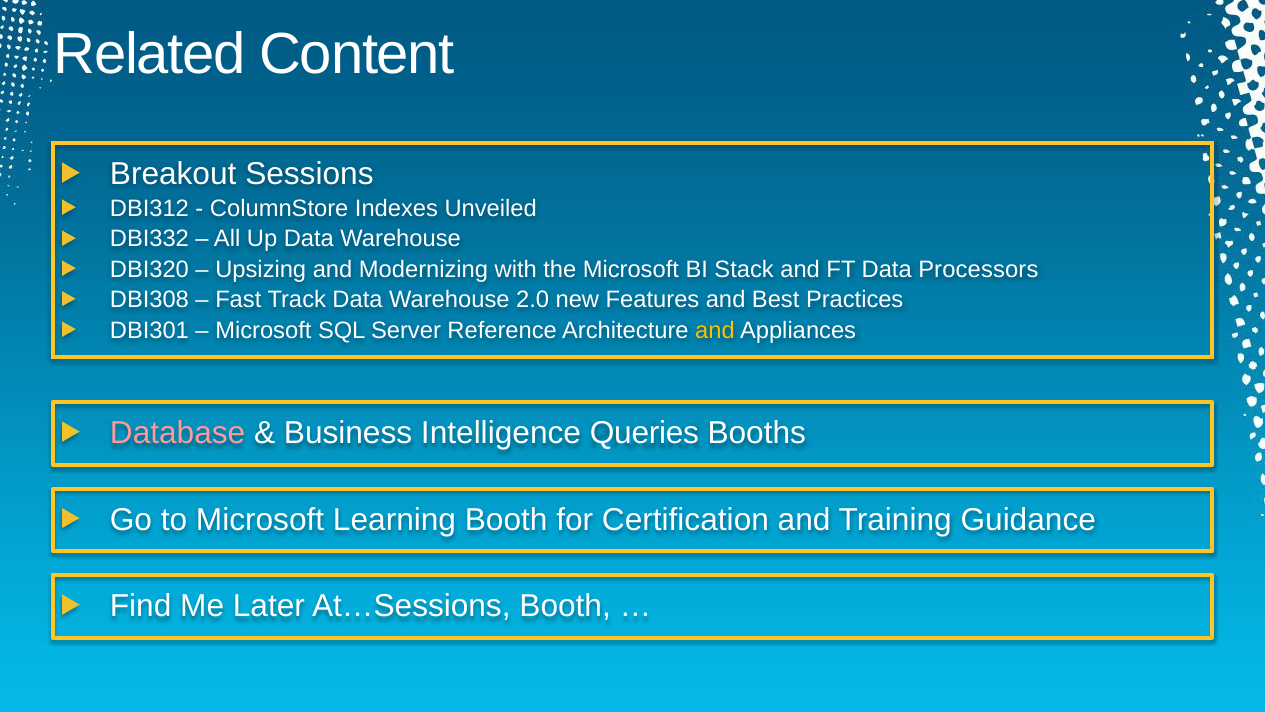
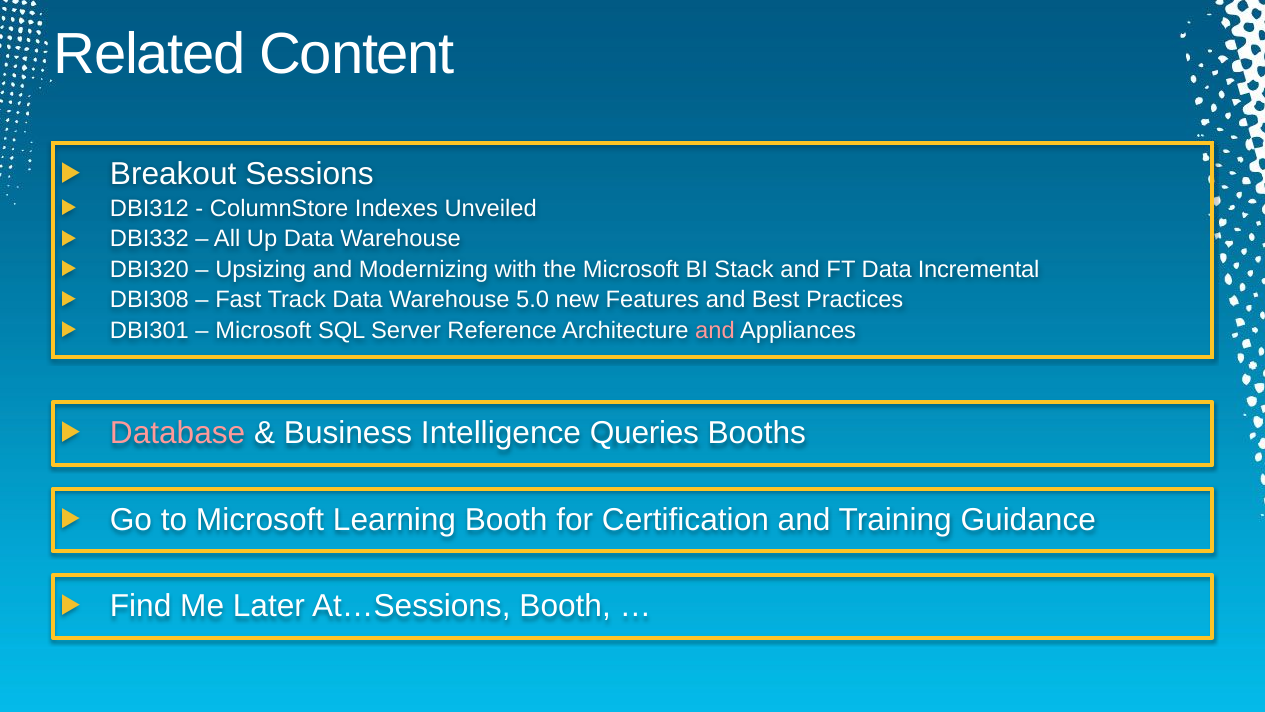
Processors: Processors -> Incremental (979, 269)
2.0: 2.0 -> 5.0 (533, 300)
and colour: yellow -> pink (715, 330)
